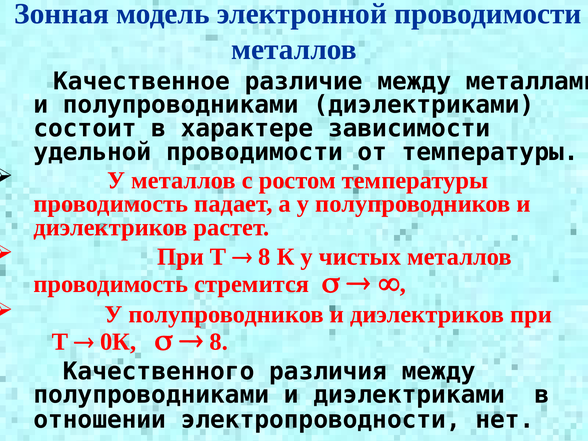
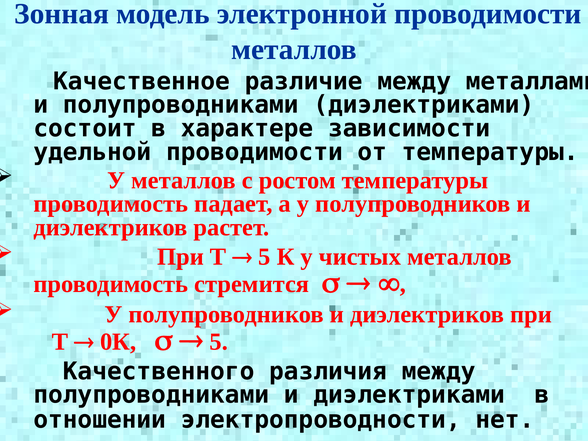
8: 8 -> 5 (264, 257)
8: 8 -> 5 (219, 342)
